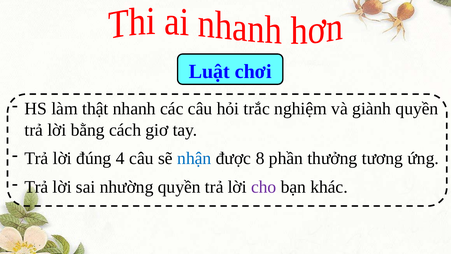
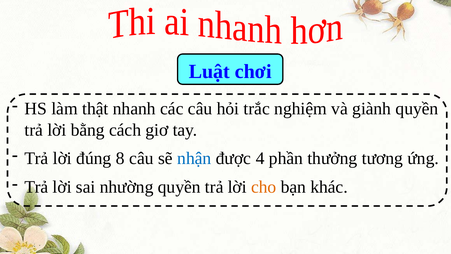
4: 4 -> 8 (120, 158)
8: 8 -> 4 (260, 158)
cho colour: purple -> orange (264, 187)
